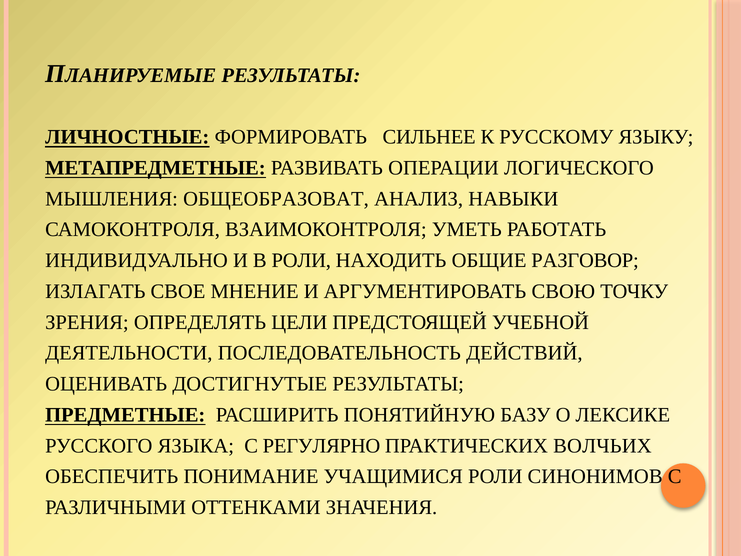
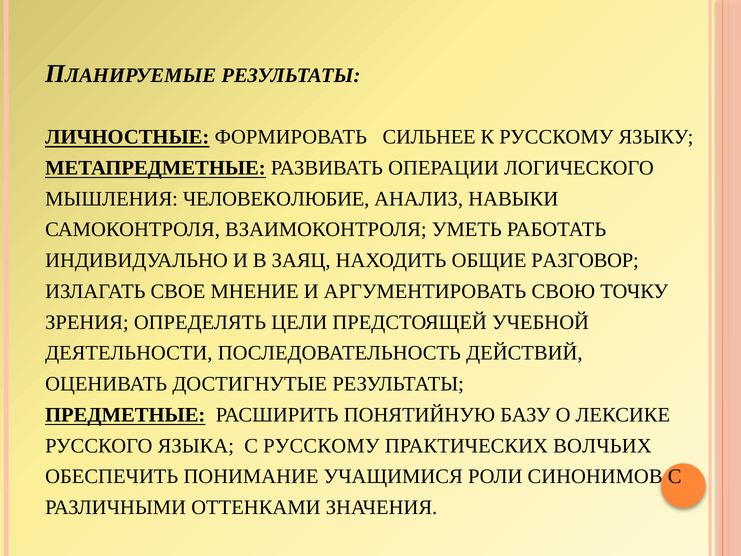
ОБЩЕОБРАЗОВАТ: ОБЩЕОБРАЗОВАТ -> ЧЕЛОВЕКОЛЮБИЕ (276, 199)
В РОЛИ: РОЛИ -> ЗАЯЦ (301, 260)
С РЕГУЛЯРНО: РЕГУЛЯРНО -> РУССКОМУ (321, 446)
